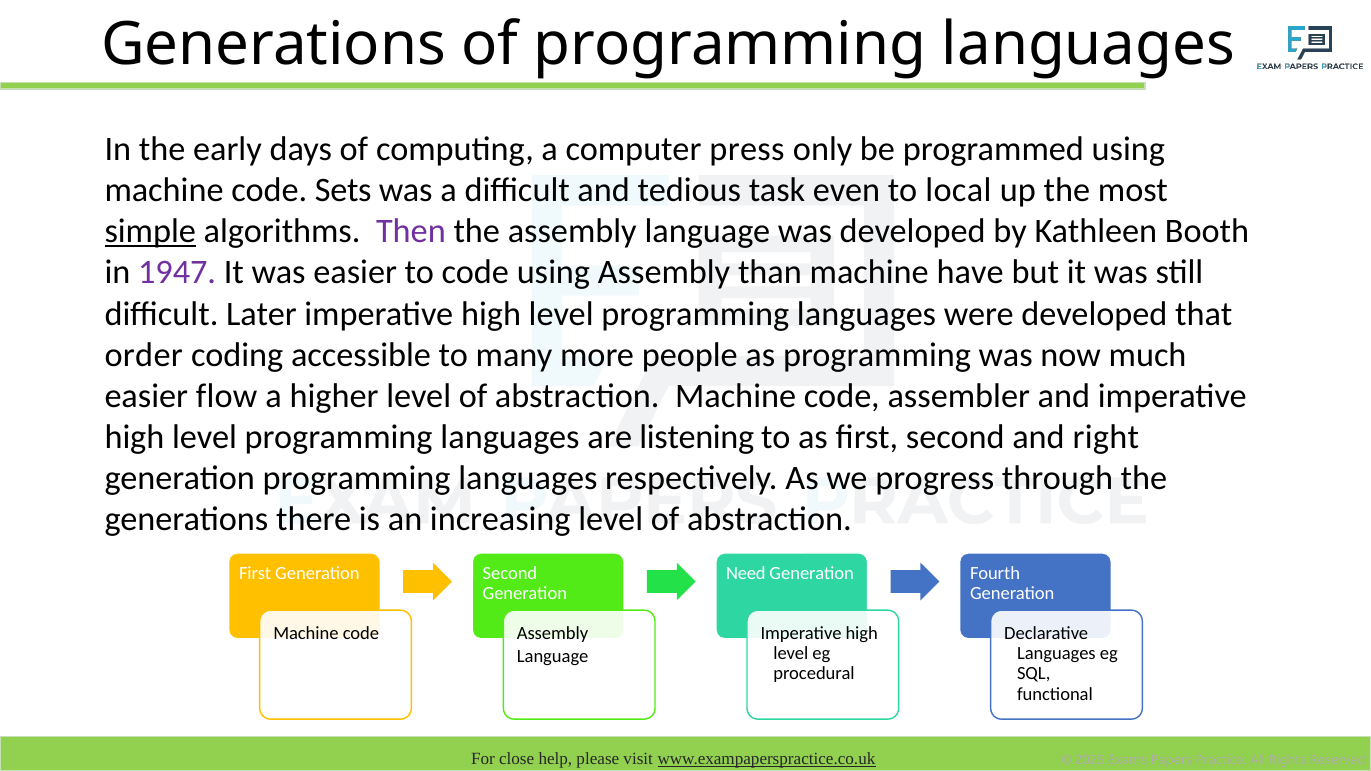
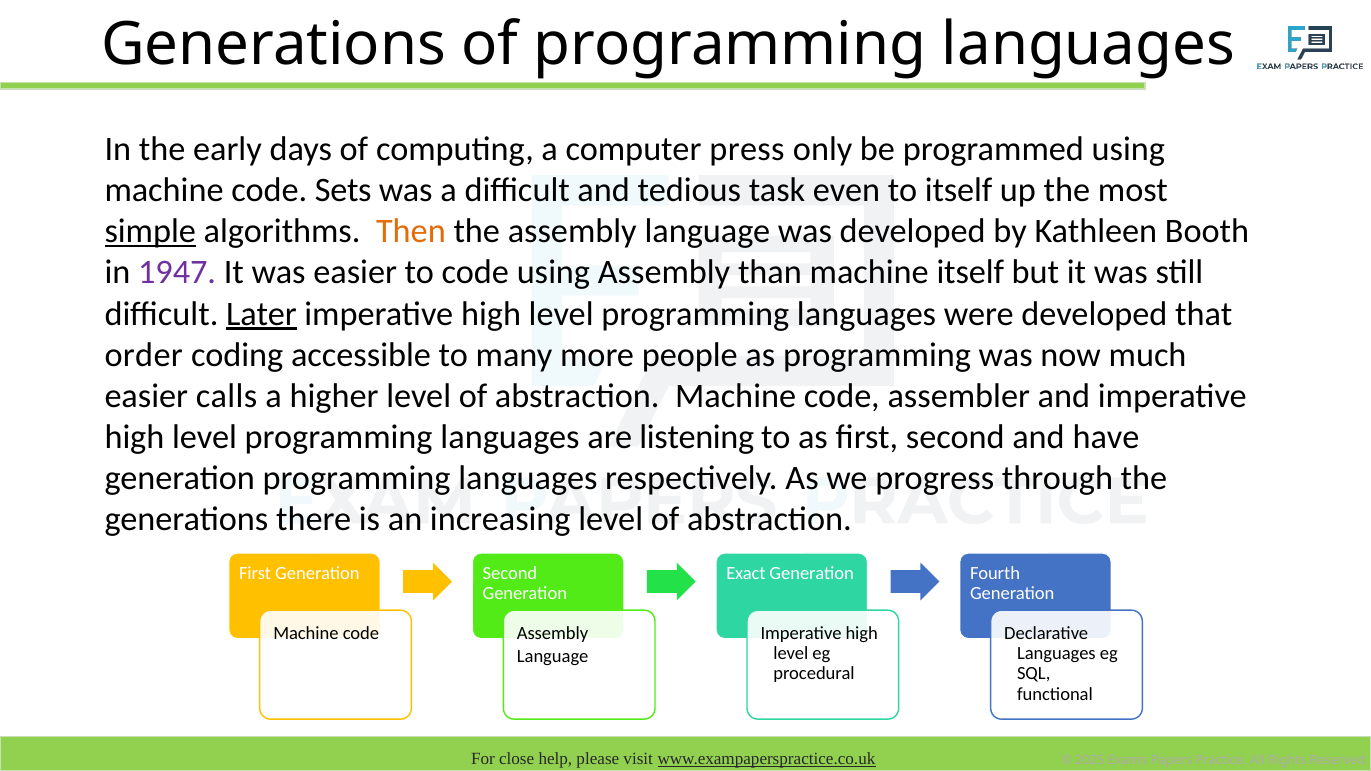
to local: local -> itself (959, 190)
Then colour: purple -> orange (411, 232)
machine have: have -> itself (970, 273)
Later underline: none -> present (261, 314)
flow: flow -> calls (227, 396)
right: right -> have (1106, 437)
Need: Need -> Exact (746, 573)
